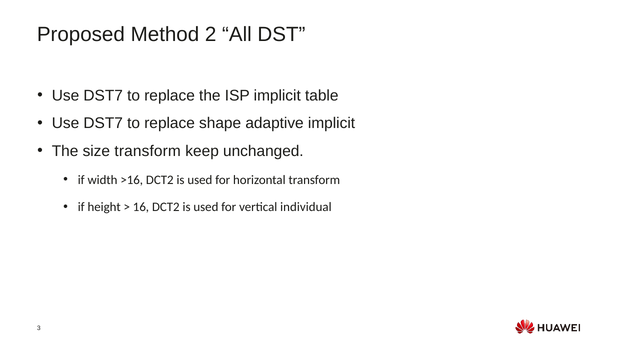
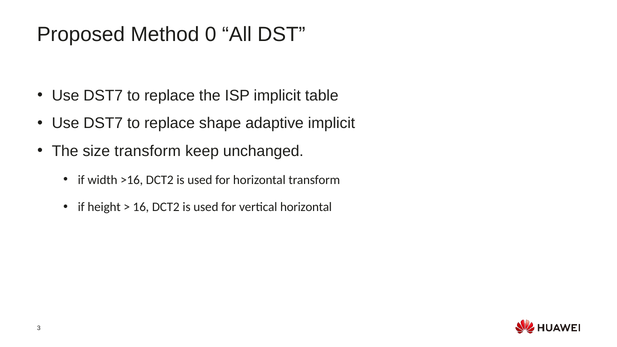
2: 2 -> 0 (211, 34)
vertical individual: individual -> horizontal (306, 207)
